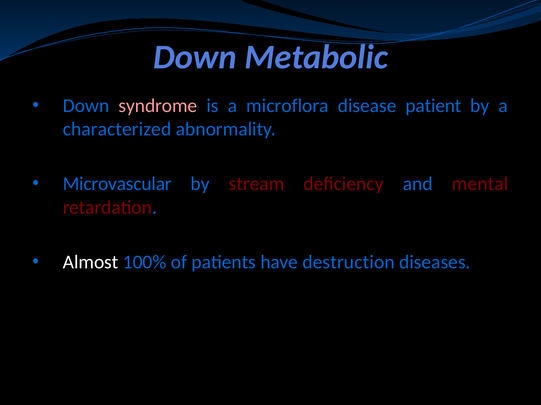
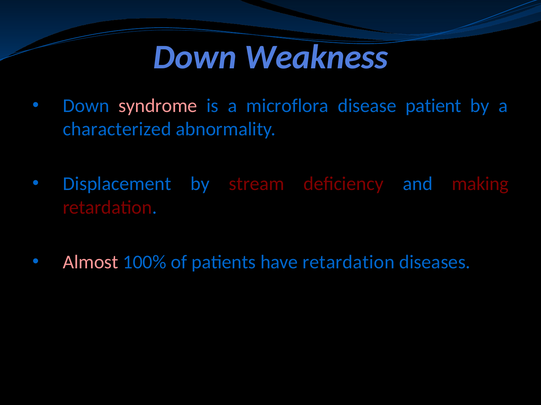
Metabolic: Metabolic -> Weakness (316, 57)
Microvascular: Microvascular -> Displacement (117, 184)
mental: mental -> making (480, 184)
Almost colour: white -> pink (91, 262)
have destruction: destruction -> retardation (349, 262)
